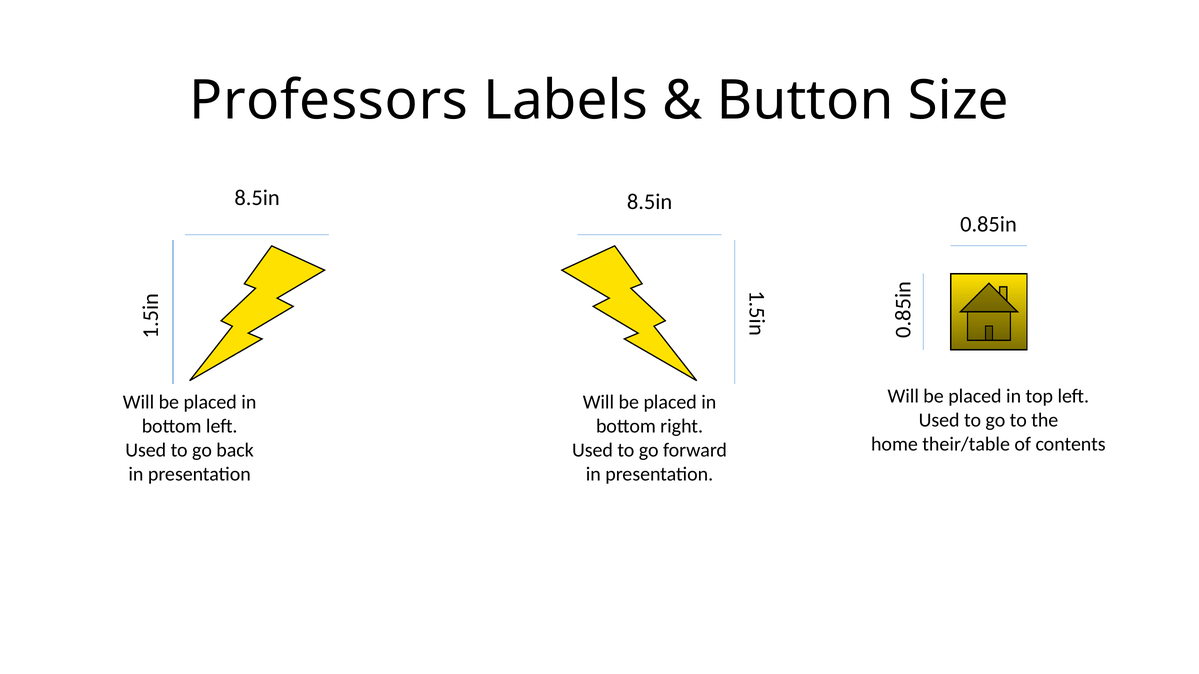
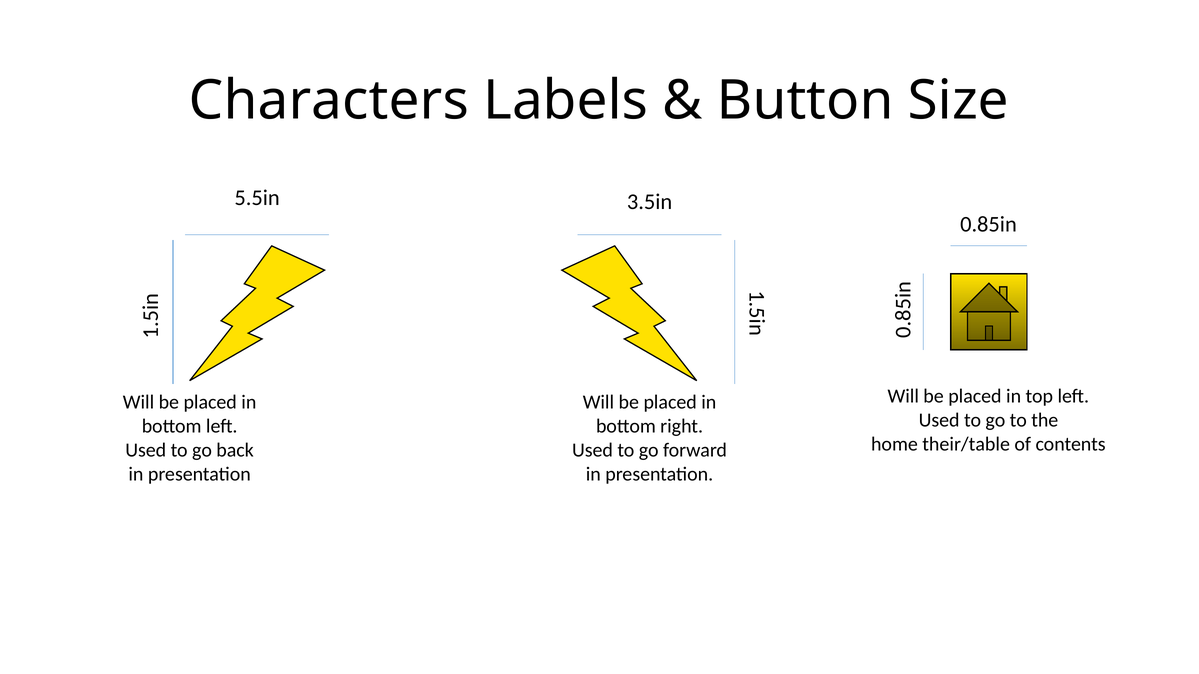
Professors: Professors -> Characters (329, 101)
8.5in: 8.5in -> 5.5in (257, 198)
8.5in: 8.5in -> 3.5in (650, 202)
